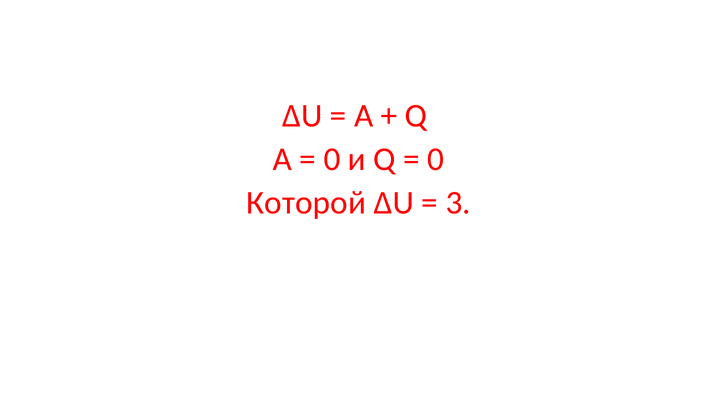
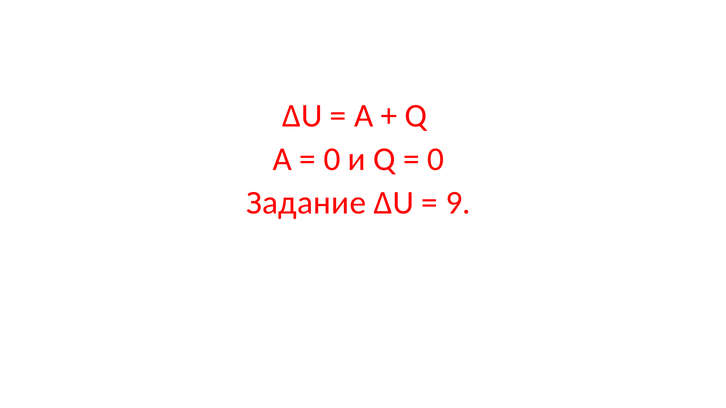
Которой: Которой -> Задание (306, 203)
3: 3 -> 9 (458, 203)
